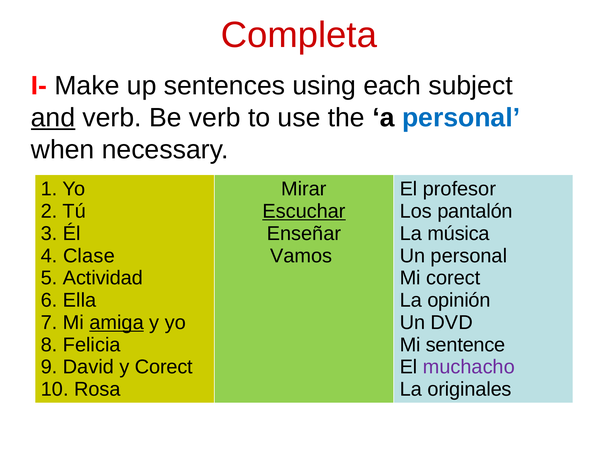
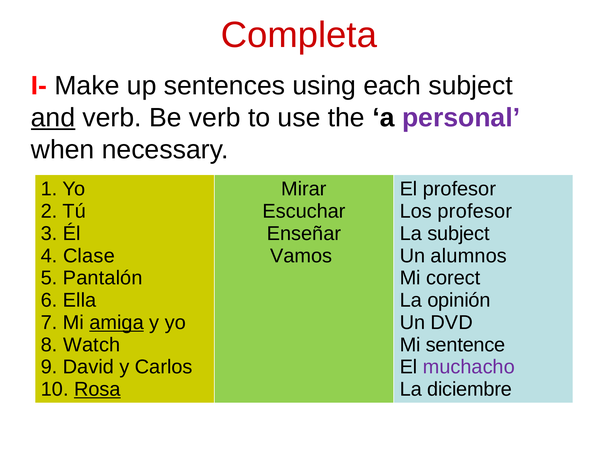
personal colour: blue -> purple (461, 117)
Escuchar underline: present -> none (304, 211)
Los pantalón: pantalón -> profesor (475, 211)
La música: música -> subject (458, 233)
Un personal: personal -> alumnos (469, 256)
Actividad: Actividad -> Pantalón (103, 278)
Felicia: Felicia -> Watch (92, 344)
y Corect: Corect -> Carlos (164, 367)
Rosa underline: none -> present (97, 389)
originales: originales -> diciembre (470, 389)
